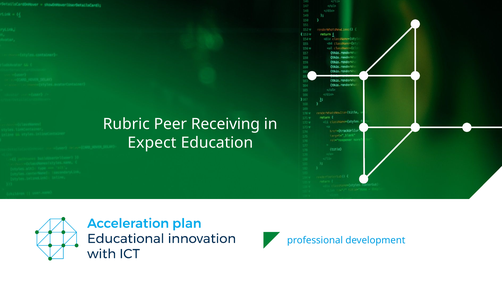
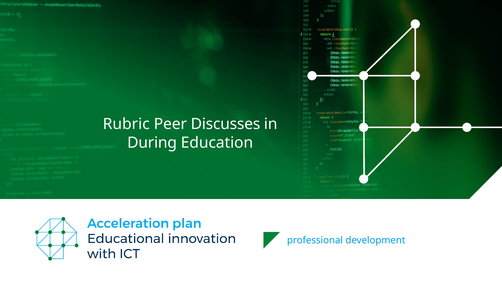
Receiving: Receiving -> Discusses (226, 124)
Expect: Expect -> During (152, 143)
